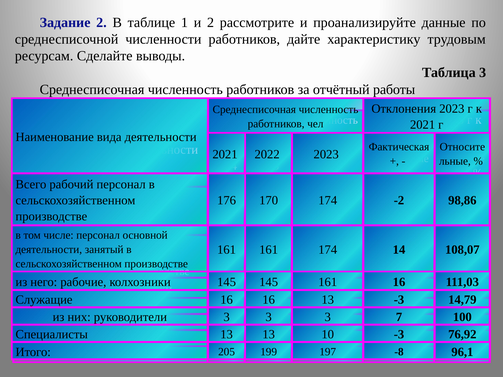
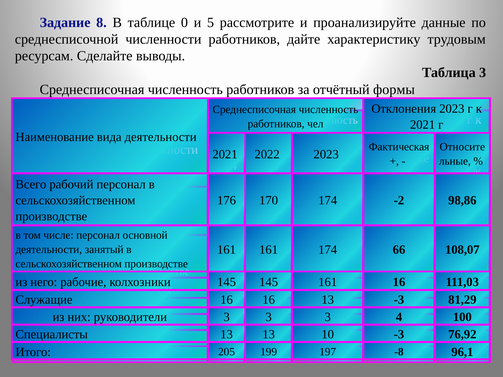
Задание 2: 2 -> 8 (101, 22)
1: 1 -> 0 (184, 22)
и 2: 2 -> 5 (211, 22)
работы: работы -> формы (394, 90)
14: 14 -> 66 (399, 250)
14,79: 14,79 -> 81,29 (462, 300)
7: 7 -> 4 (399, 317)
